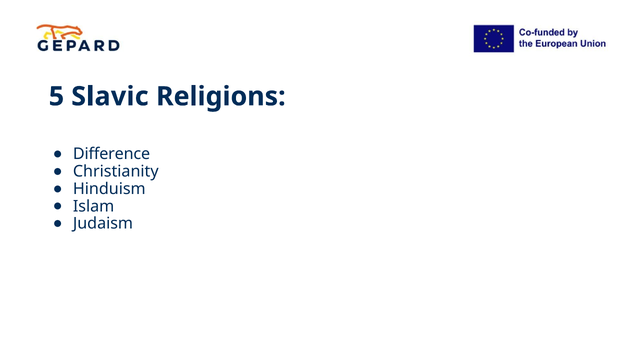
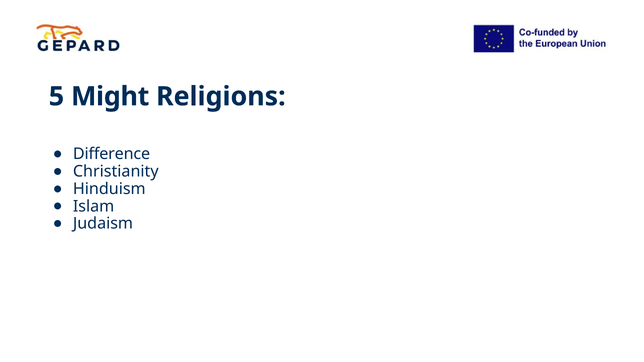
Slavic: Slavic -> Might (110, 97)
